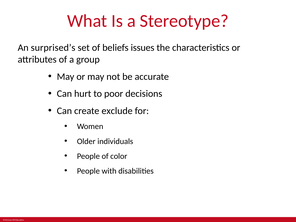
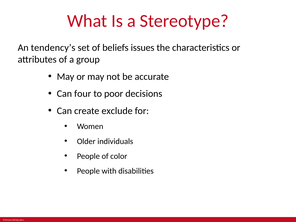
surprised’s: surprised’s -> tendency’s (53, 48)
hurt: hurt -> four (83, 94)
